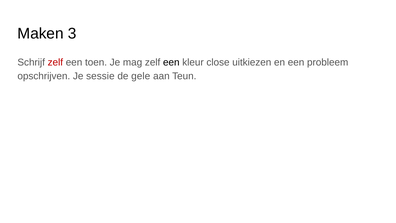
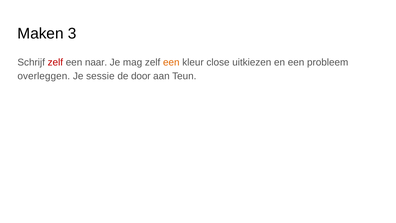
toen: toen -> naar (96, 62)
een colour: black -> orange (171, 62)
opschrijven: opschrijven -> overleggen (44, 76)
gele: gele -> door (141, 76)
